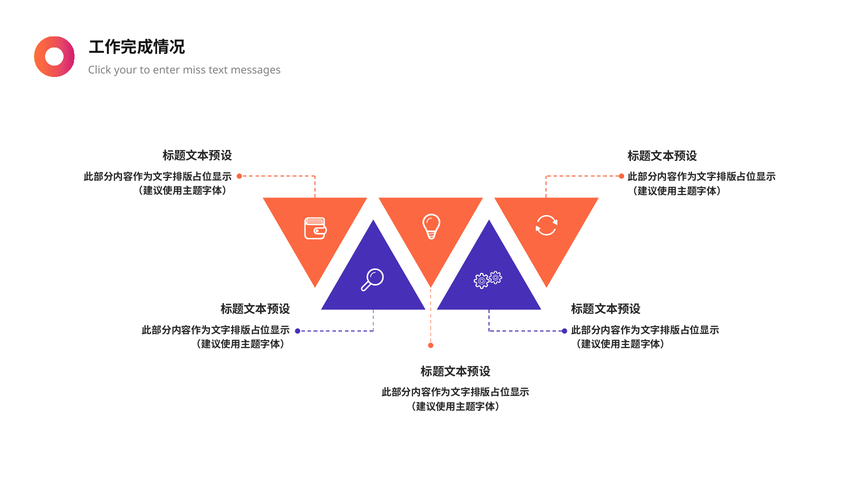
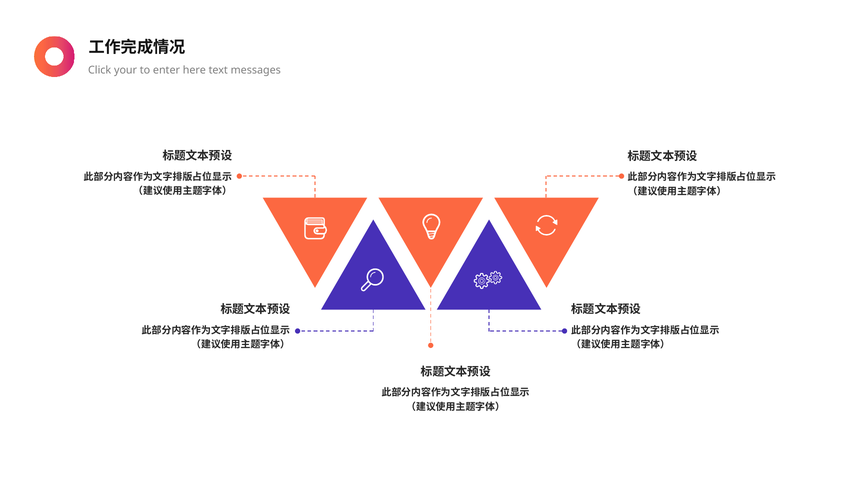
miss: miss -> here (194, 70)
